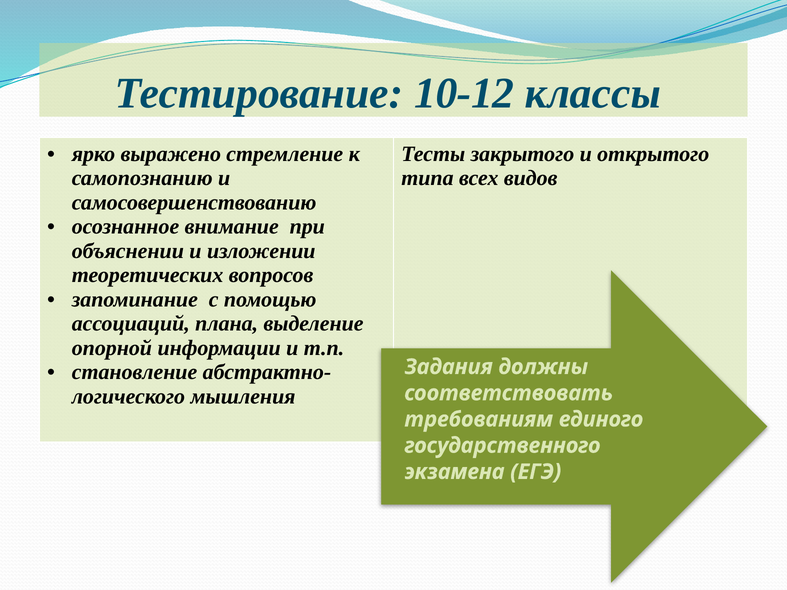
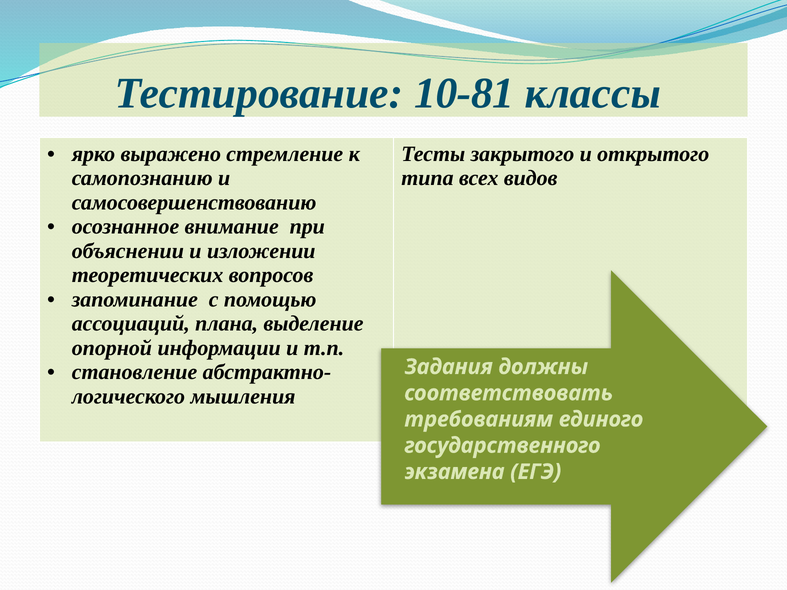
10-12: 10-12 -> 10-81 (464, 94)
